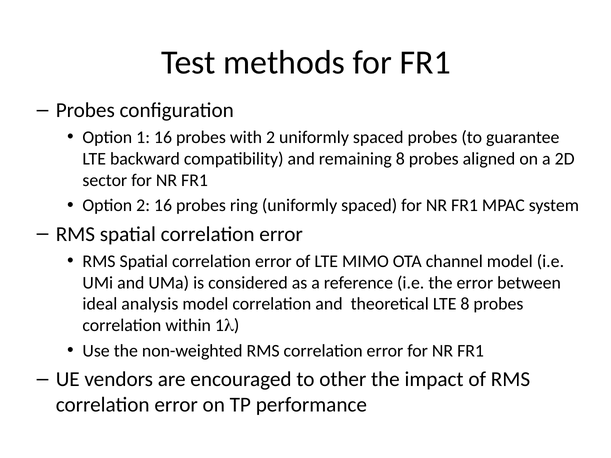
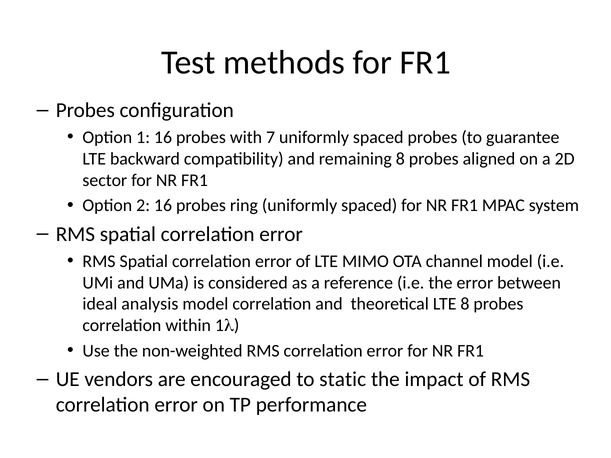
with 2: 2 -> 7 (271, 138)
other: other -> static (343, 379)
